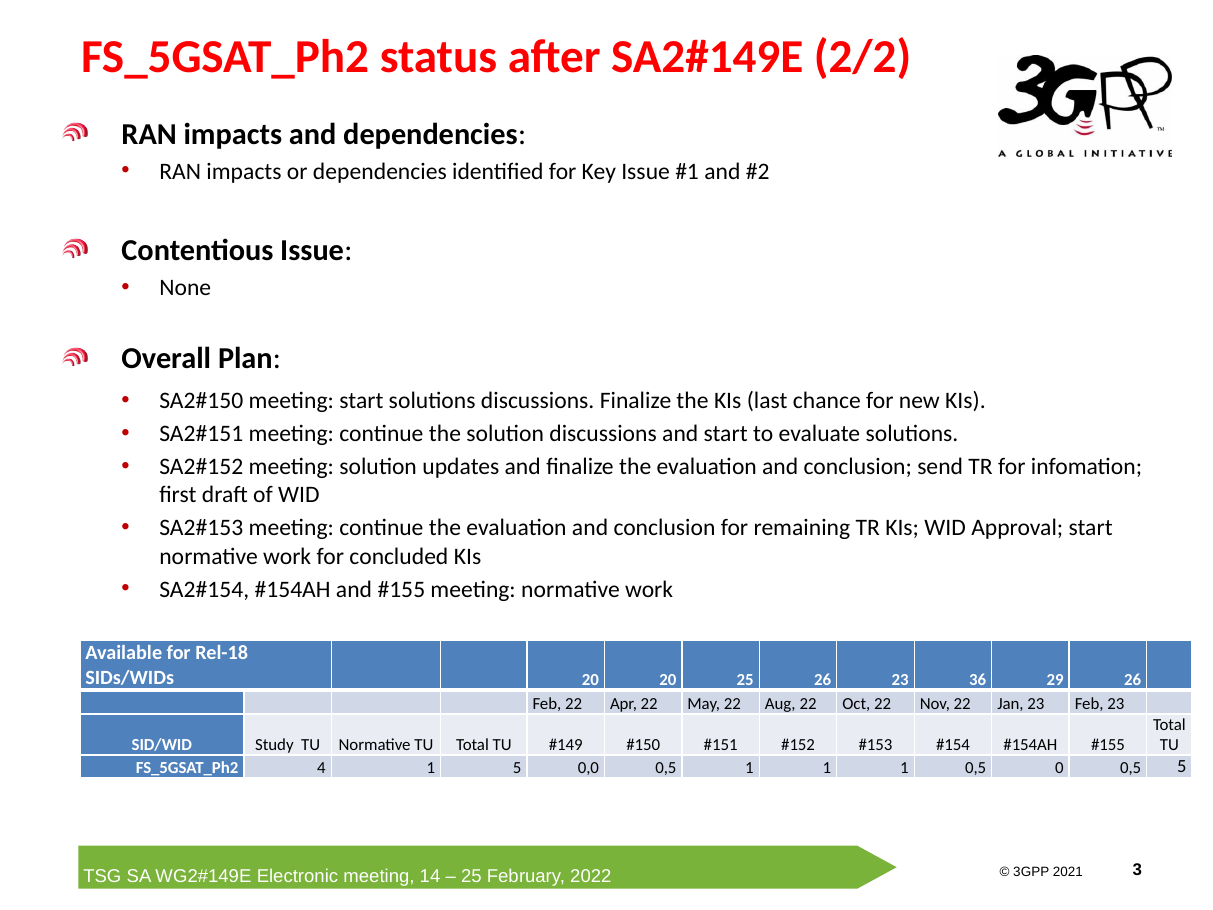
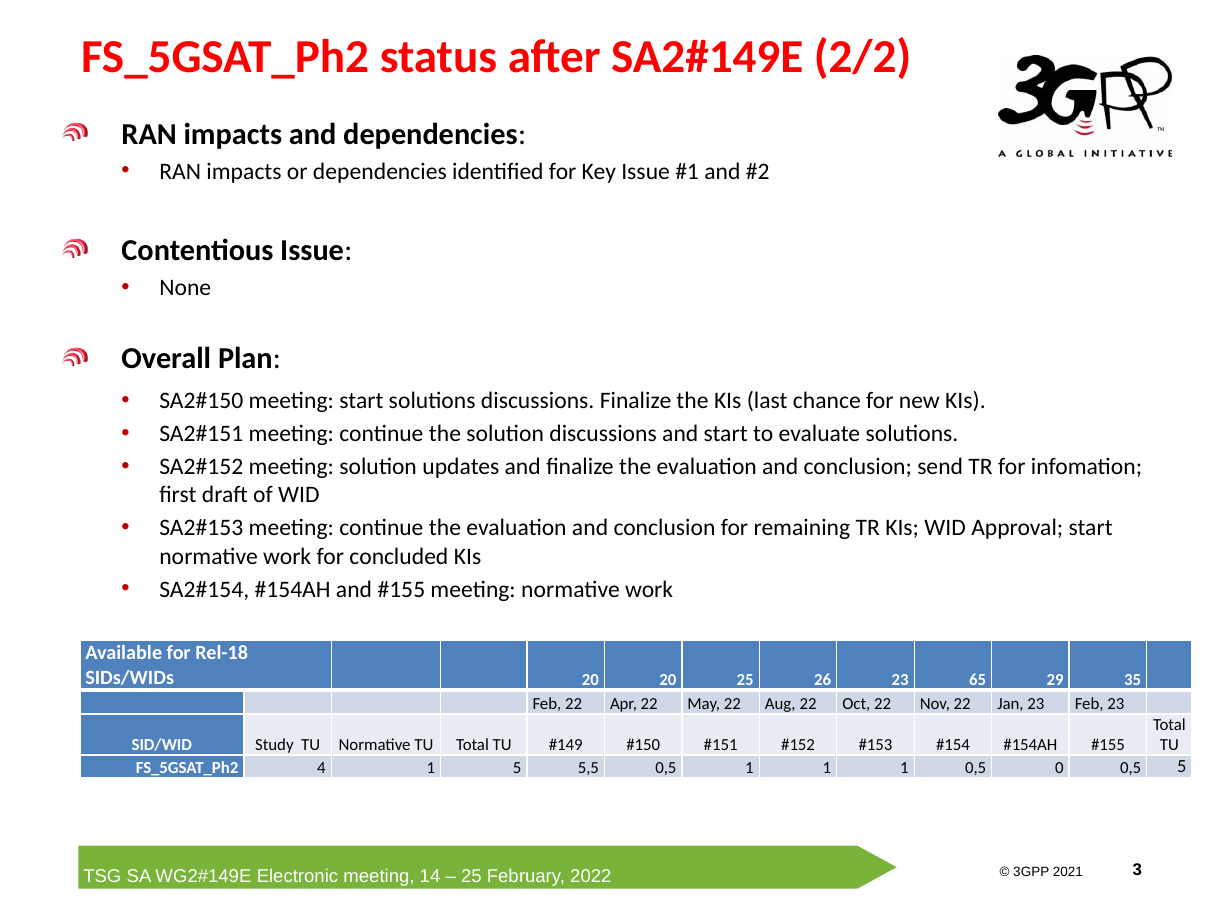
36: 36 -> 65 (978, 680)
29 26: 26 -> 35 (1133, 680)
0,0: 0,0 -> 5,5 (588, 768)
